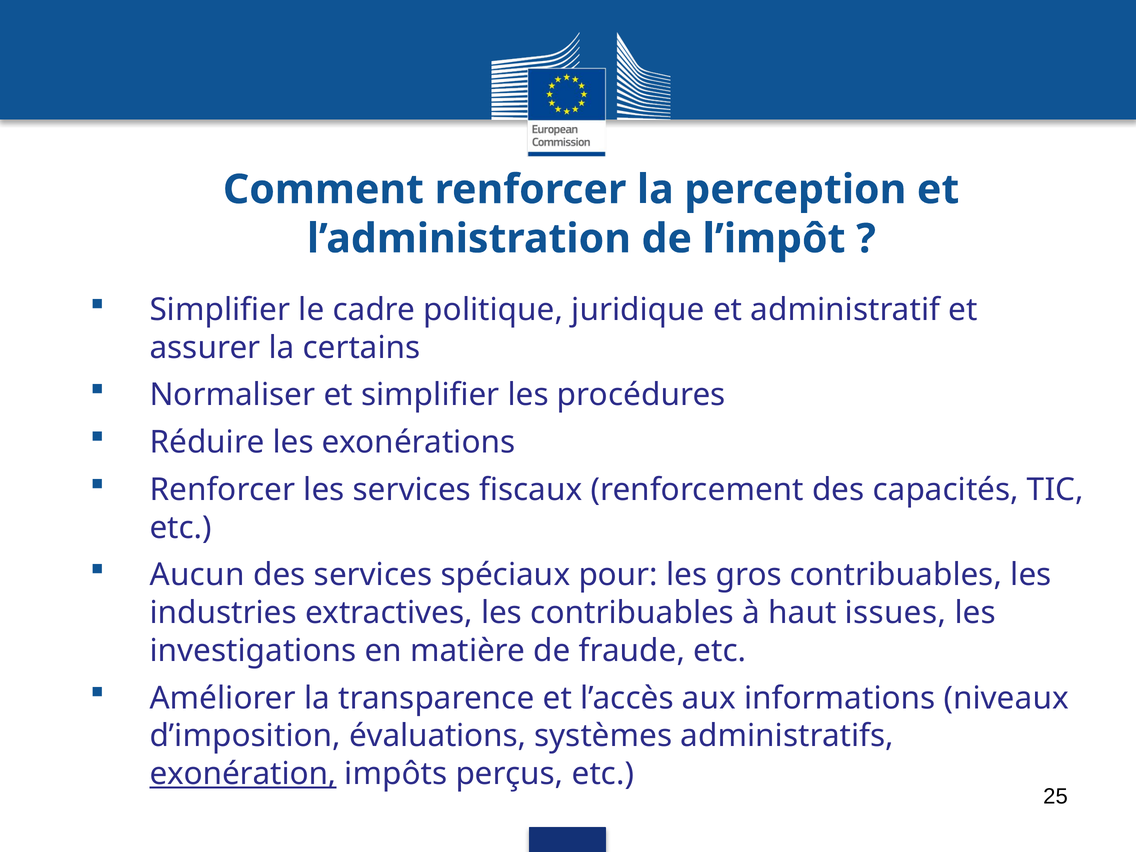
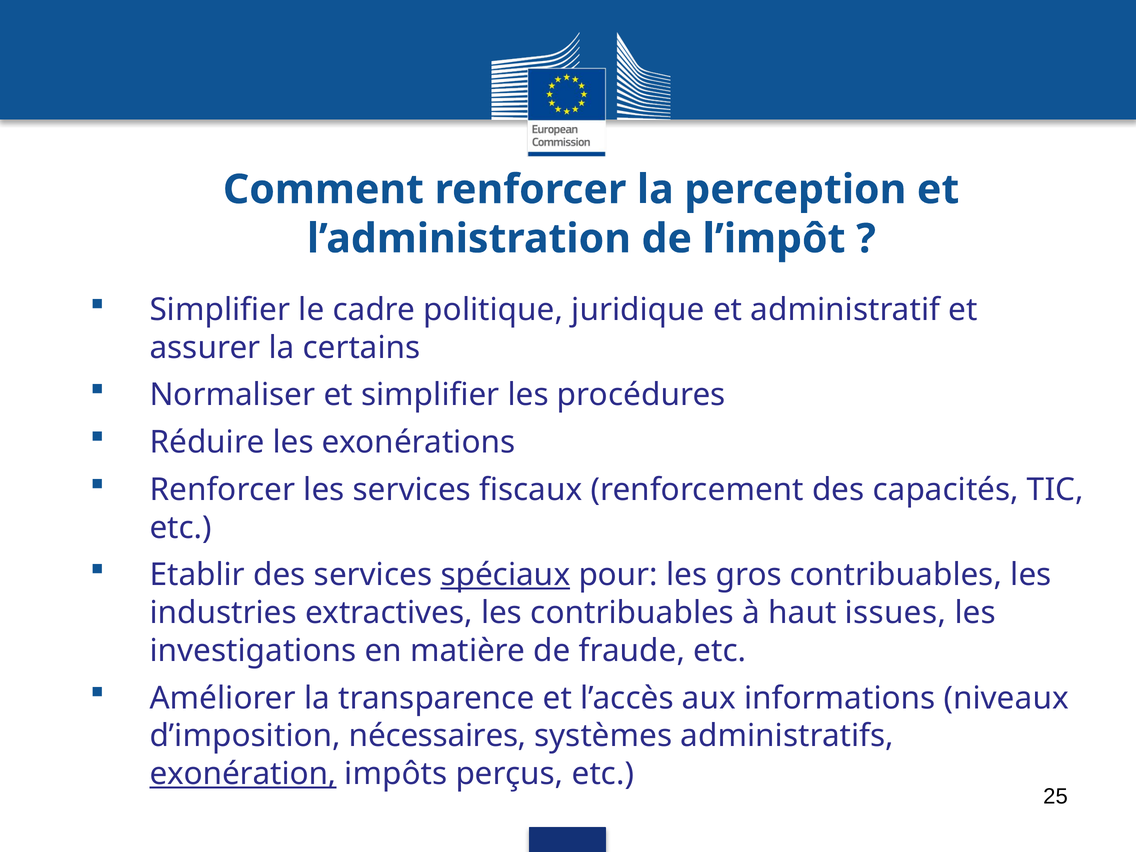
Aucun: Aucun -> Etablir (197, 575)
spéciaux underline: none -> present (505, 575)
évaluations: évaluations -> nécessaires (438, 736)
